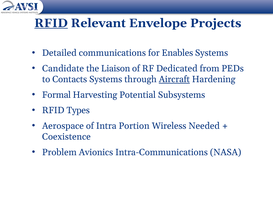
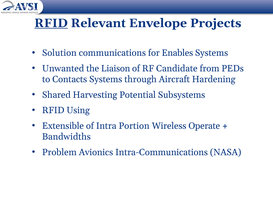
Detailed: Detailed -> Solution (59, 53)
Candidate: Candidate -> Unwanted (63, 68)
Dedicated: Dedicated -> Candidate (177, 68)
Aircraft underline: present -> none (174, 79)
Formal: Formal -> Shared (56, 95)
Types: Types -> Using (78, 110)
Aerospace: Aerospace -> Extensible (63, 126)
Needed: Needed -> Operate (204, 126)
Coexistence: Coexistence -> Bandwidths (66, 137)
